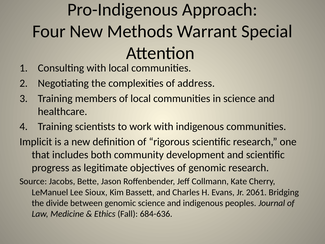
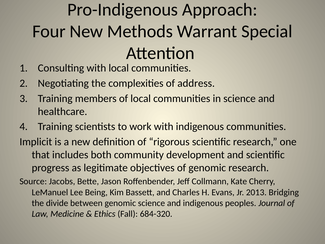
Sioux: Sioux -> Being (96, 192)
2061: 2061 -> 2013 (256, 192)
684-636: 684-636 -> 684-320 (156, 214)
